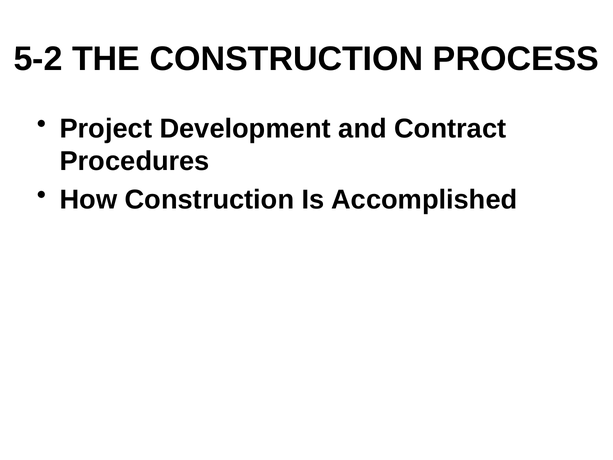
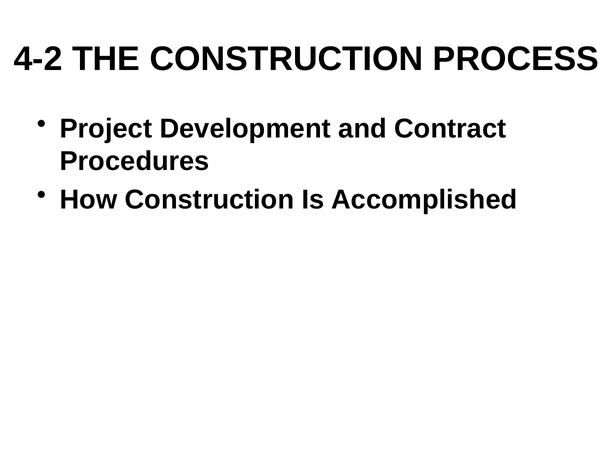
5-2: 5-2 -> 4-2 (38, 59)
